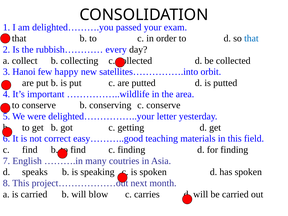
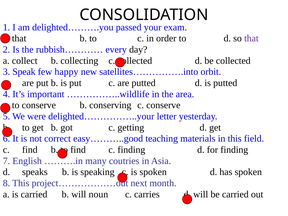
that colour: blue -> purple (251, 38)
Hanoi: Hanoi -> Speak (24, 72)
blow: blow -> noun (98, 194)
